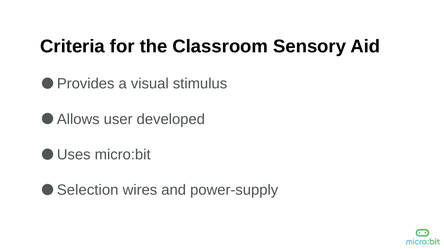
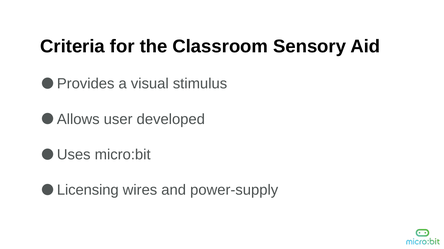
Selection: Selection -> Licensing (88, 191)
